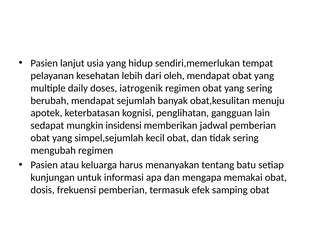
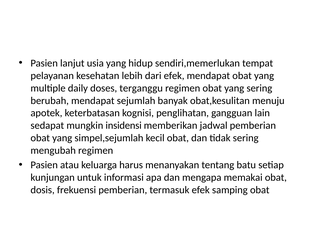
dari oleh: oleh -> efek (174, 76)
iatrogenik: iatrogenik -> terganggu (141, 88)
